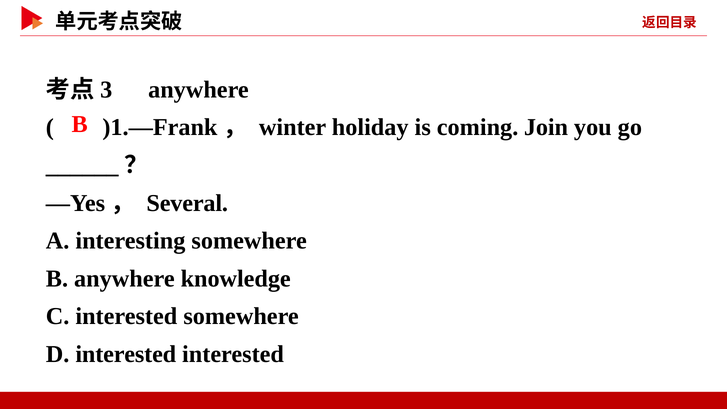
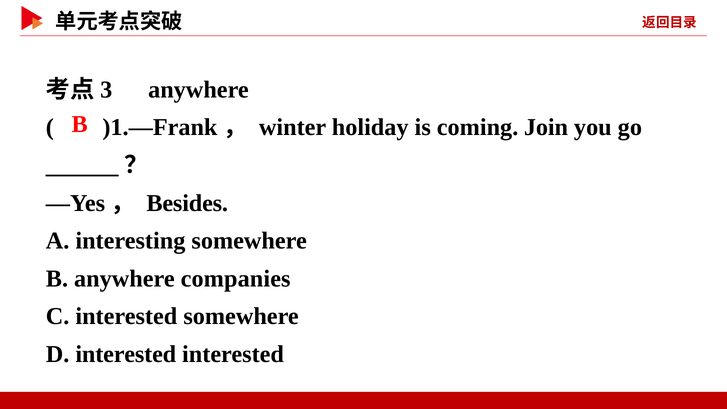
Several: Several -> Besides (187, 203)
knowledge: knowledge -> companies (236, 279)
